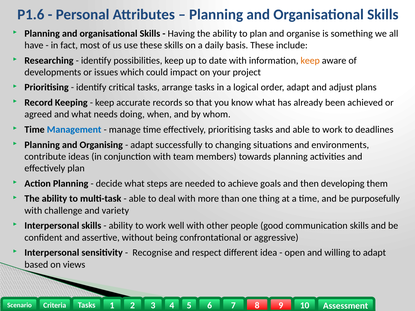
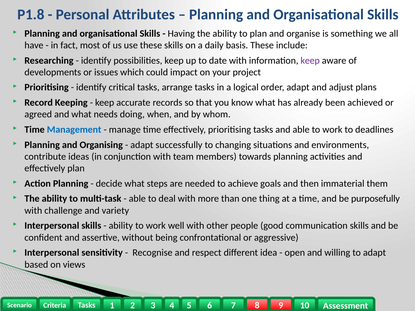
P1.6: P1.6 -> P1.8 (31, 14)
keep colour: orange -> purple (310, 61)
developing: developing -> immaterial (343, 184)
